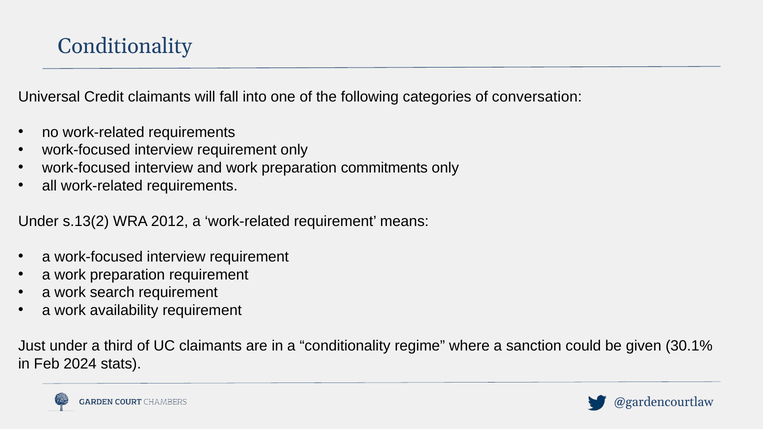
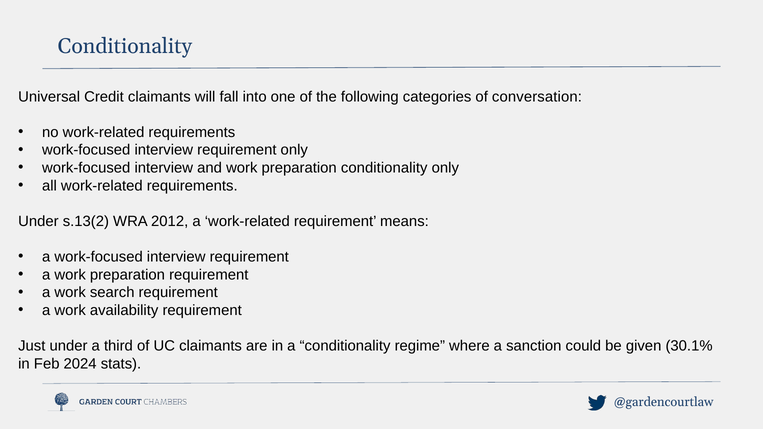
preparation commitments: commitments -> conditionality (384, 168)
